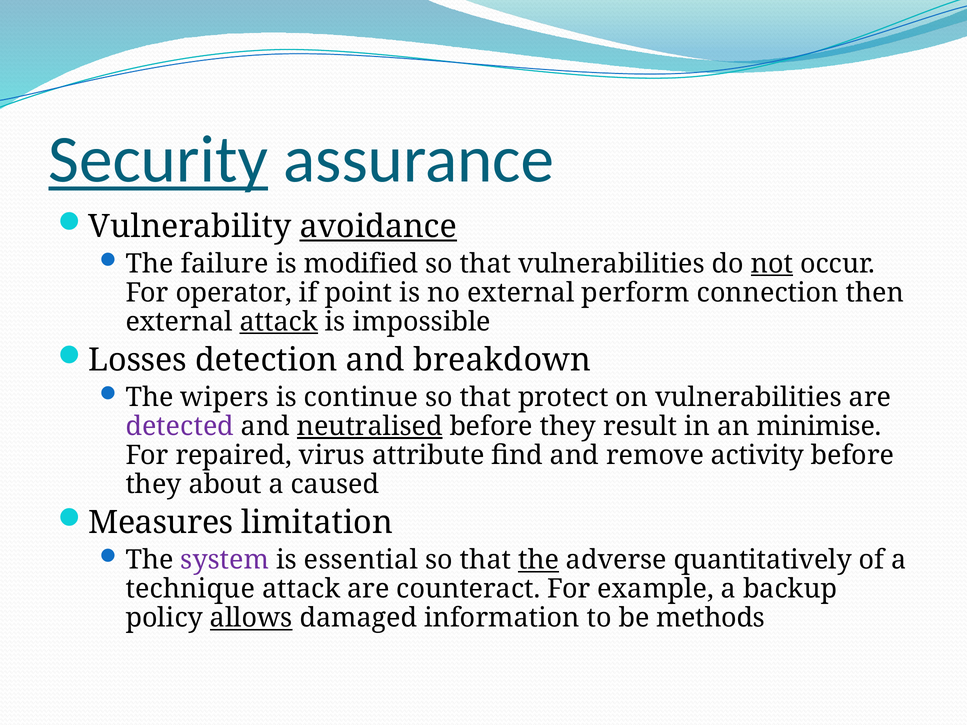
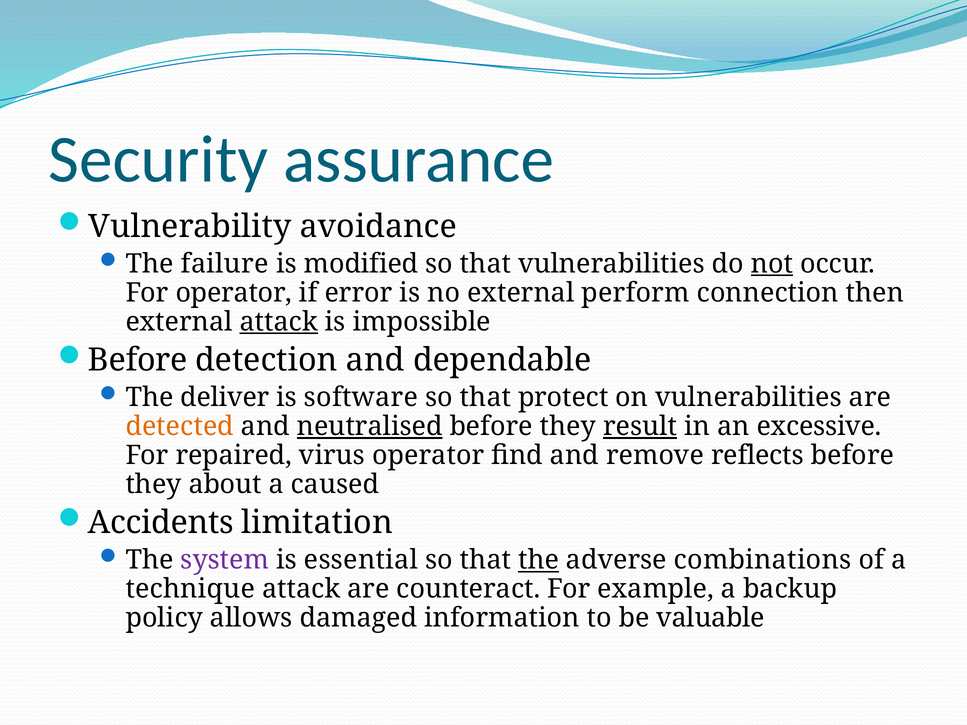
Security underline: present -> none (158, 160)
avoidance underline: present -> none (378, 227)
point: point -> error (359, 293)
Losses: Losses -> Before (138, 360)
breakdown: breakdown -> dependable (502, 360)
wipers: wipers -> deliver (225, 398)
continue: continue -> software (361, 398)
detected colour: purple -> orange (180, 427)
result underline: none -> present (640, 427)
minimise: minimise -> excessive (819, 427)
virus attribute: attribute -> operator (428, 456)
activity: activity -> reflects (757, 456)
Measures: Measures -> Accidents (161, 523)
quantitatively: quantitatively -> combinations (763, 560)
allows underline: present -> none (251, 618)
methods: methods -> valuable (711, 618)
